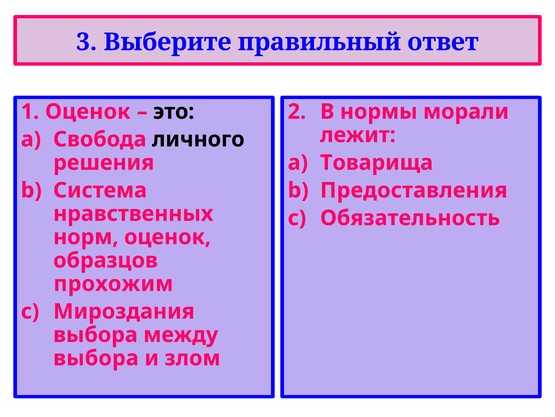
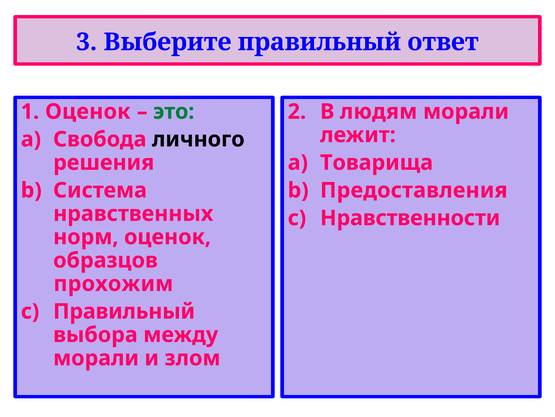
это colour: black -> green (174, 111)
нормы: нормы -> людям (379, 111)
Обязательность: Обязательность -> Нравственности (410, 218)
Мироздания: Мироздания -> Правильный (124, 311)
выбора: выбора -> морали (96, 358)
